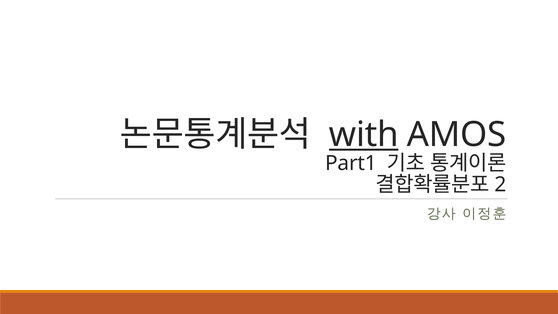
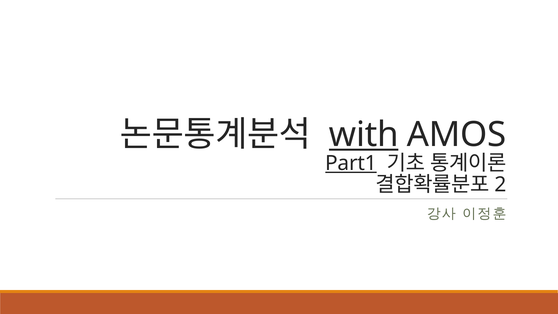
Part1 underline: none -> present (351, 163)
